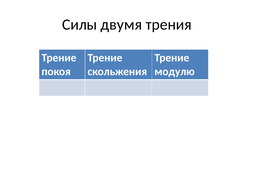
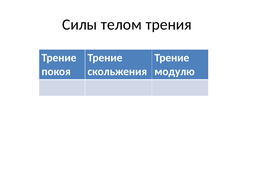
двумя: двумя -> телом (121, 25)
